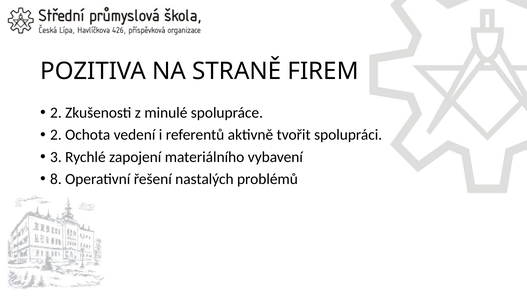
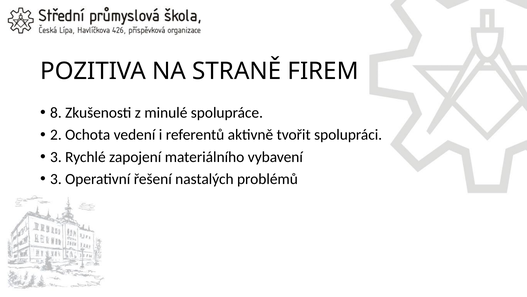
2: 2 -> 8 (56, 113)
8: 8 -> 3 (56, 179)
